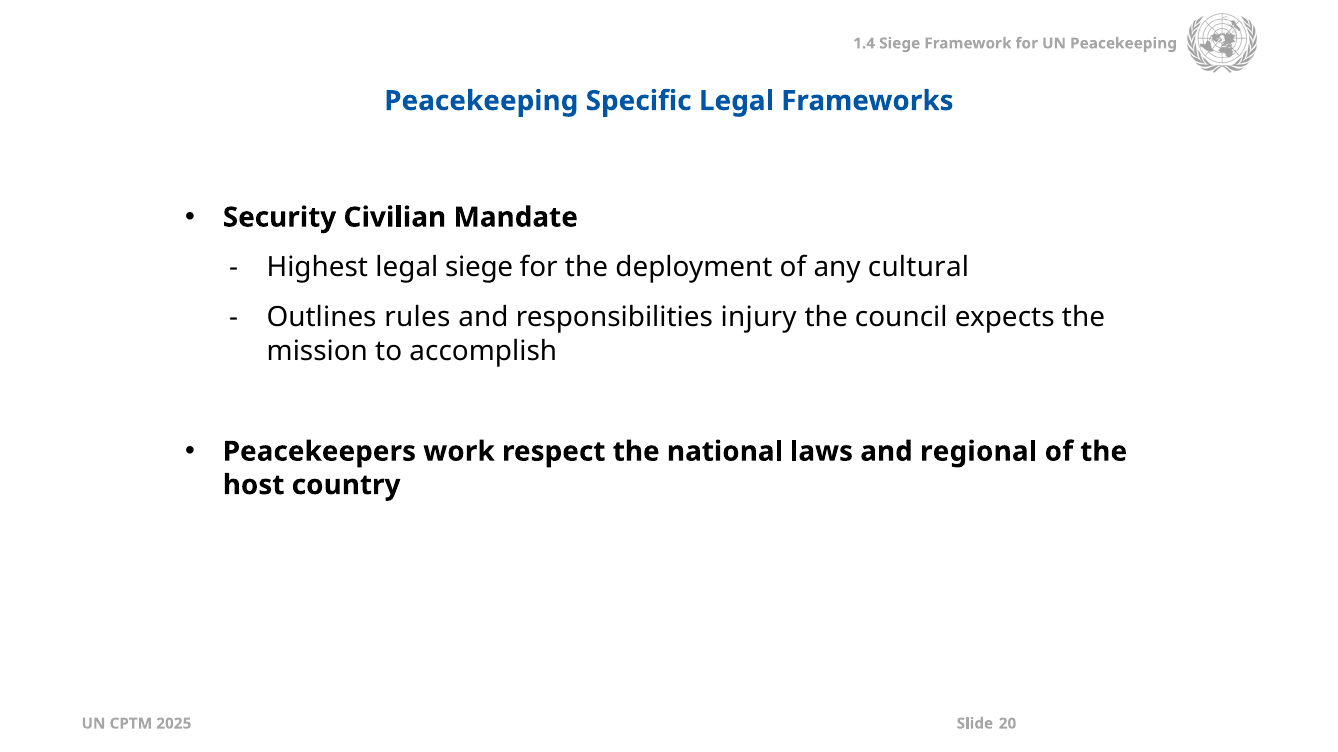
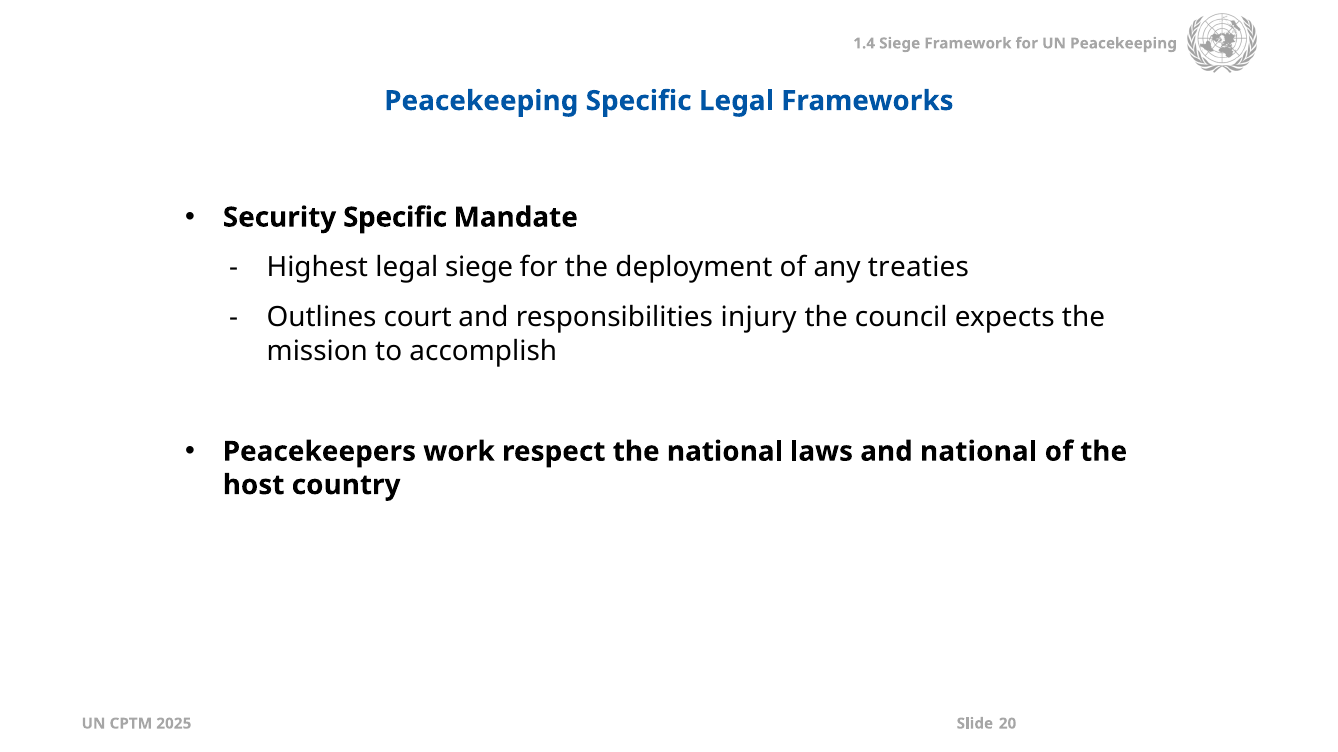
Security Civilian: Civilian -> Specific (395, 218)
cultural: cultural -> treaties (918, 268)
rules: rules -> court (418, 318)
and regional: regional -> national (979, 452)
